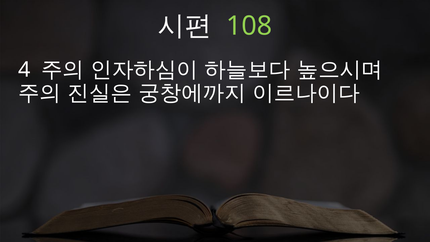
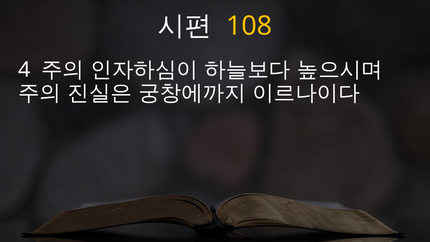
108 colour: light green -> yellow (249, 26)
